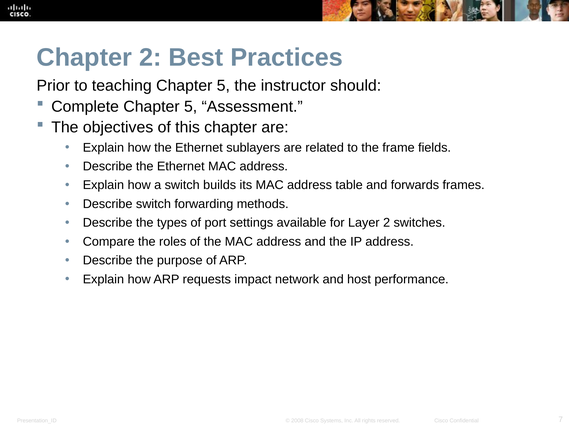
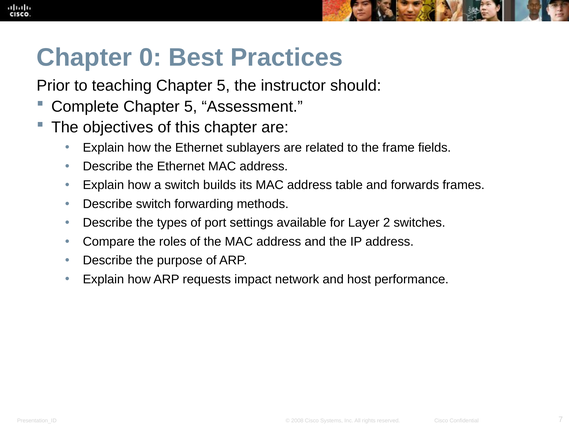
Chapter 2: 2 -> 0 (150, 58)
